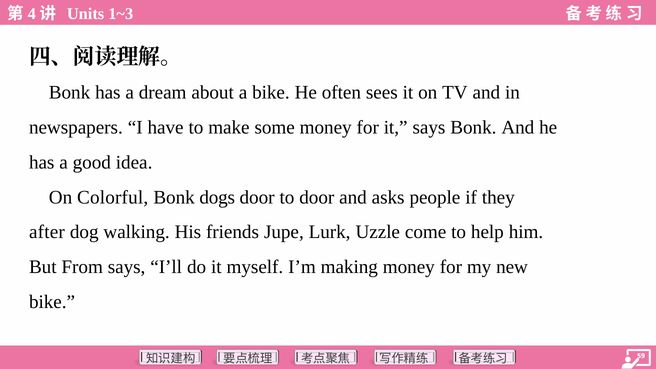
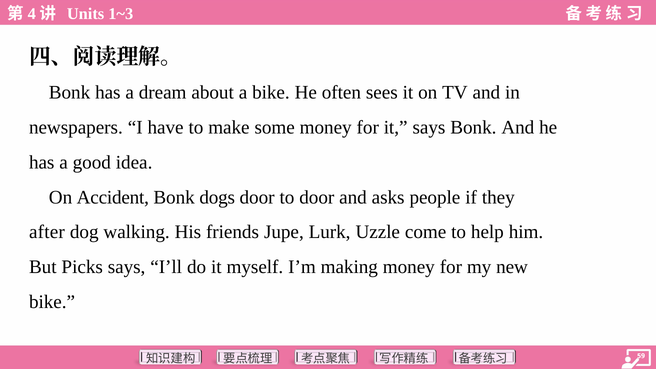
Colorful: Colorful -> Accident (113, 197)
From: From -> Picks (82, 267)
